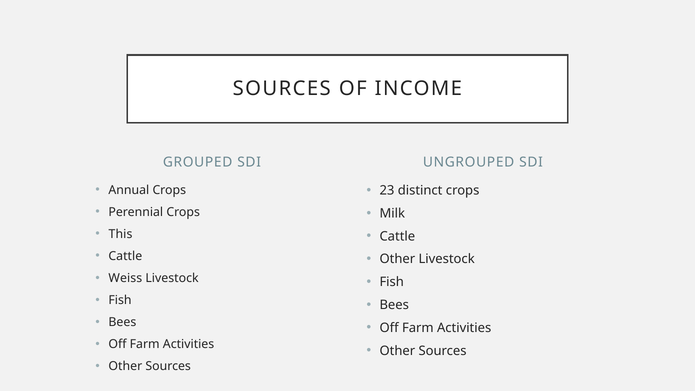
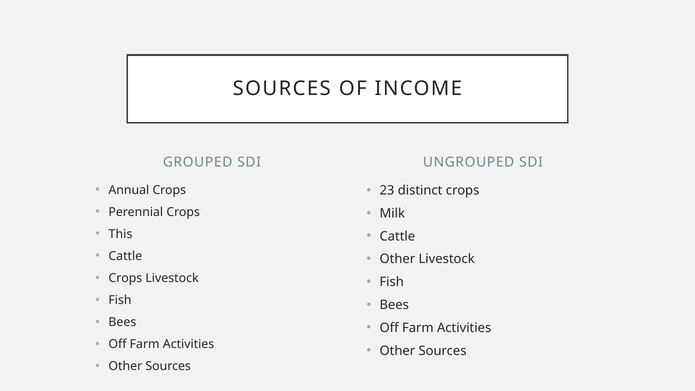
Weiss: Weiss -> Crops (125, 278)
